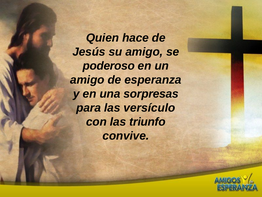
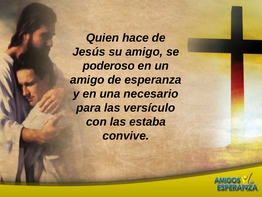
sorpresas: sorpresas -> necesario (151, 94)
triunfo: triunfo -> estaba (148, 122)
